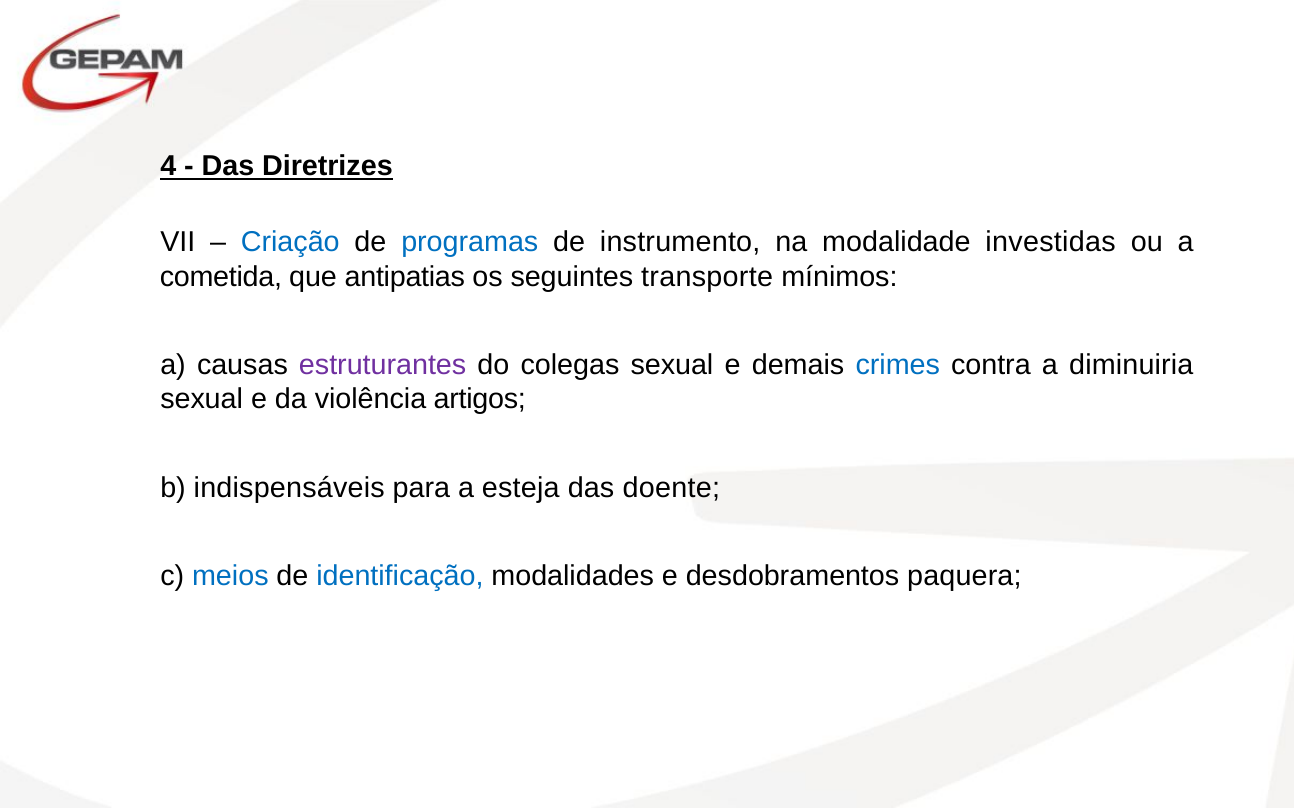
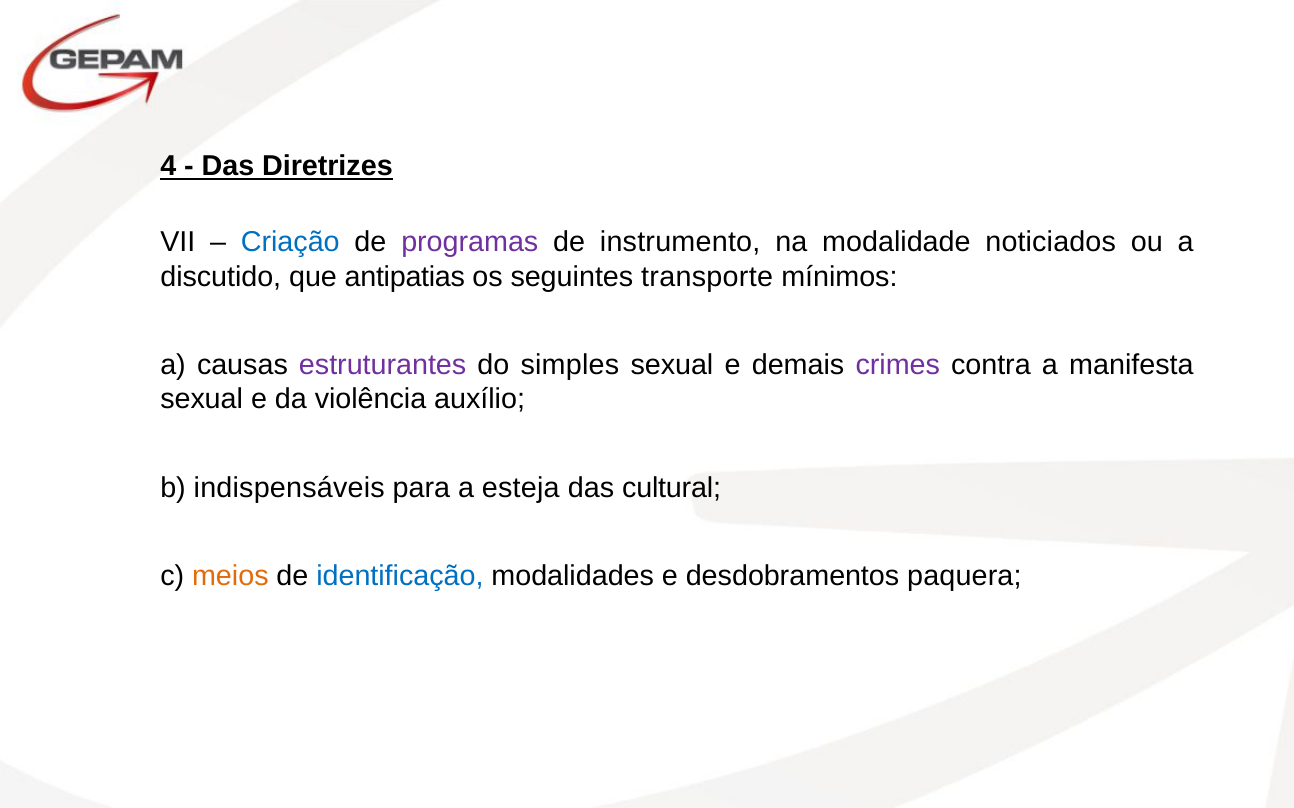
programas colour: blue -> purple (470, 242)
investidas: investidas -> noticiados (1051, 242)
cometida: cometida -> discutido (221, 277)
colegas: colegas -> simples (570, 365)
crimes colour: blue -> purple (898, 365)
diminuiria: diminuiria -> manifesta (1131, 365)
artigos: artigos -> auxílio (480, 400)
doente: doente -> cultural (672, 488)
meios colour: blue -> orange (230, 576)
